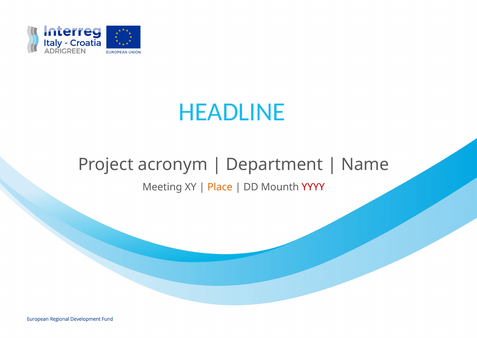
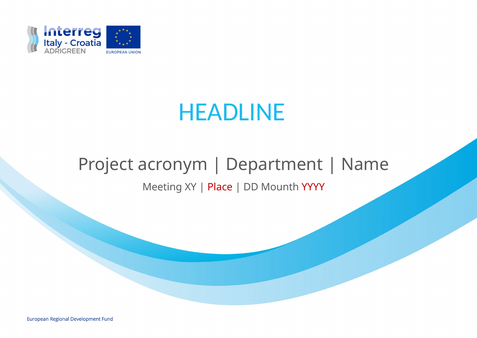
Place colour: orange -> red (220, 187)
